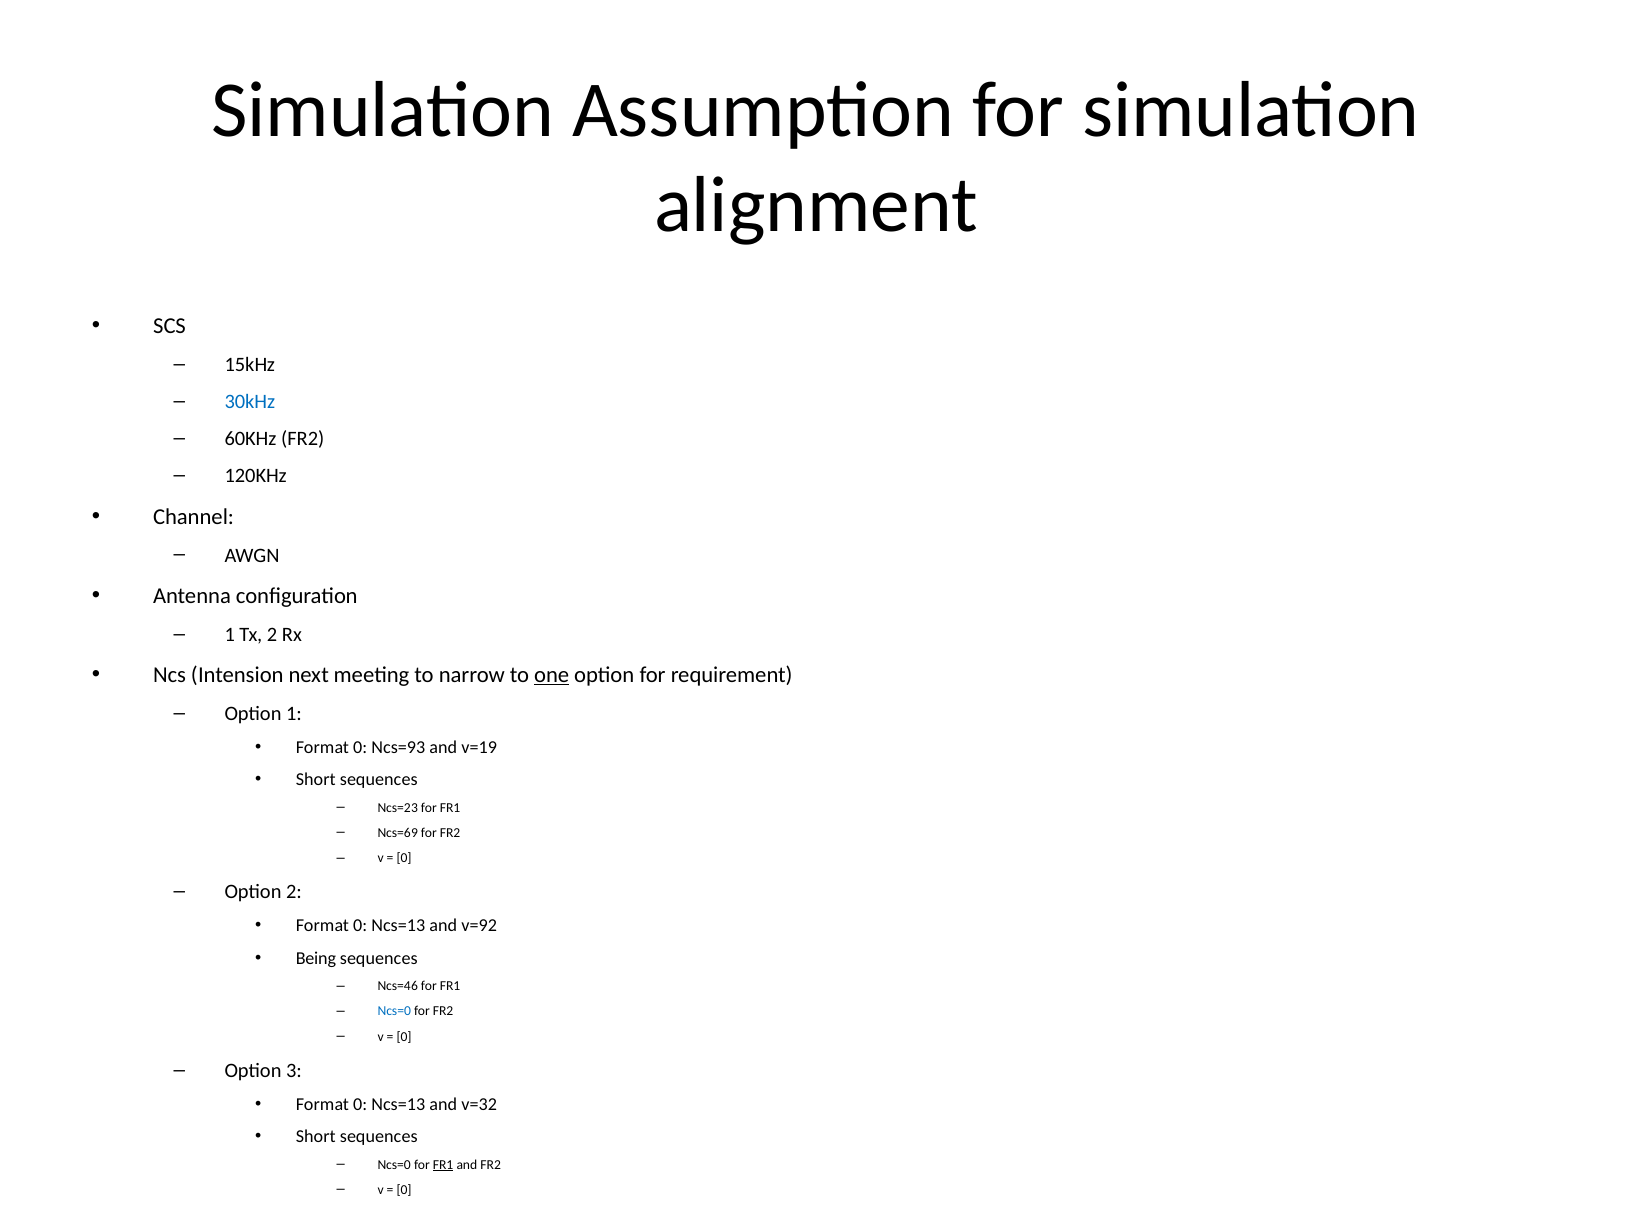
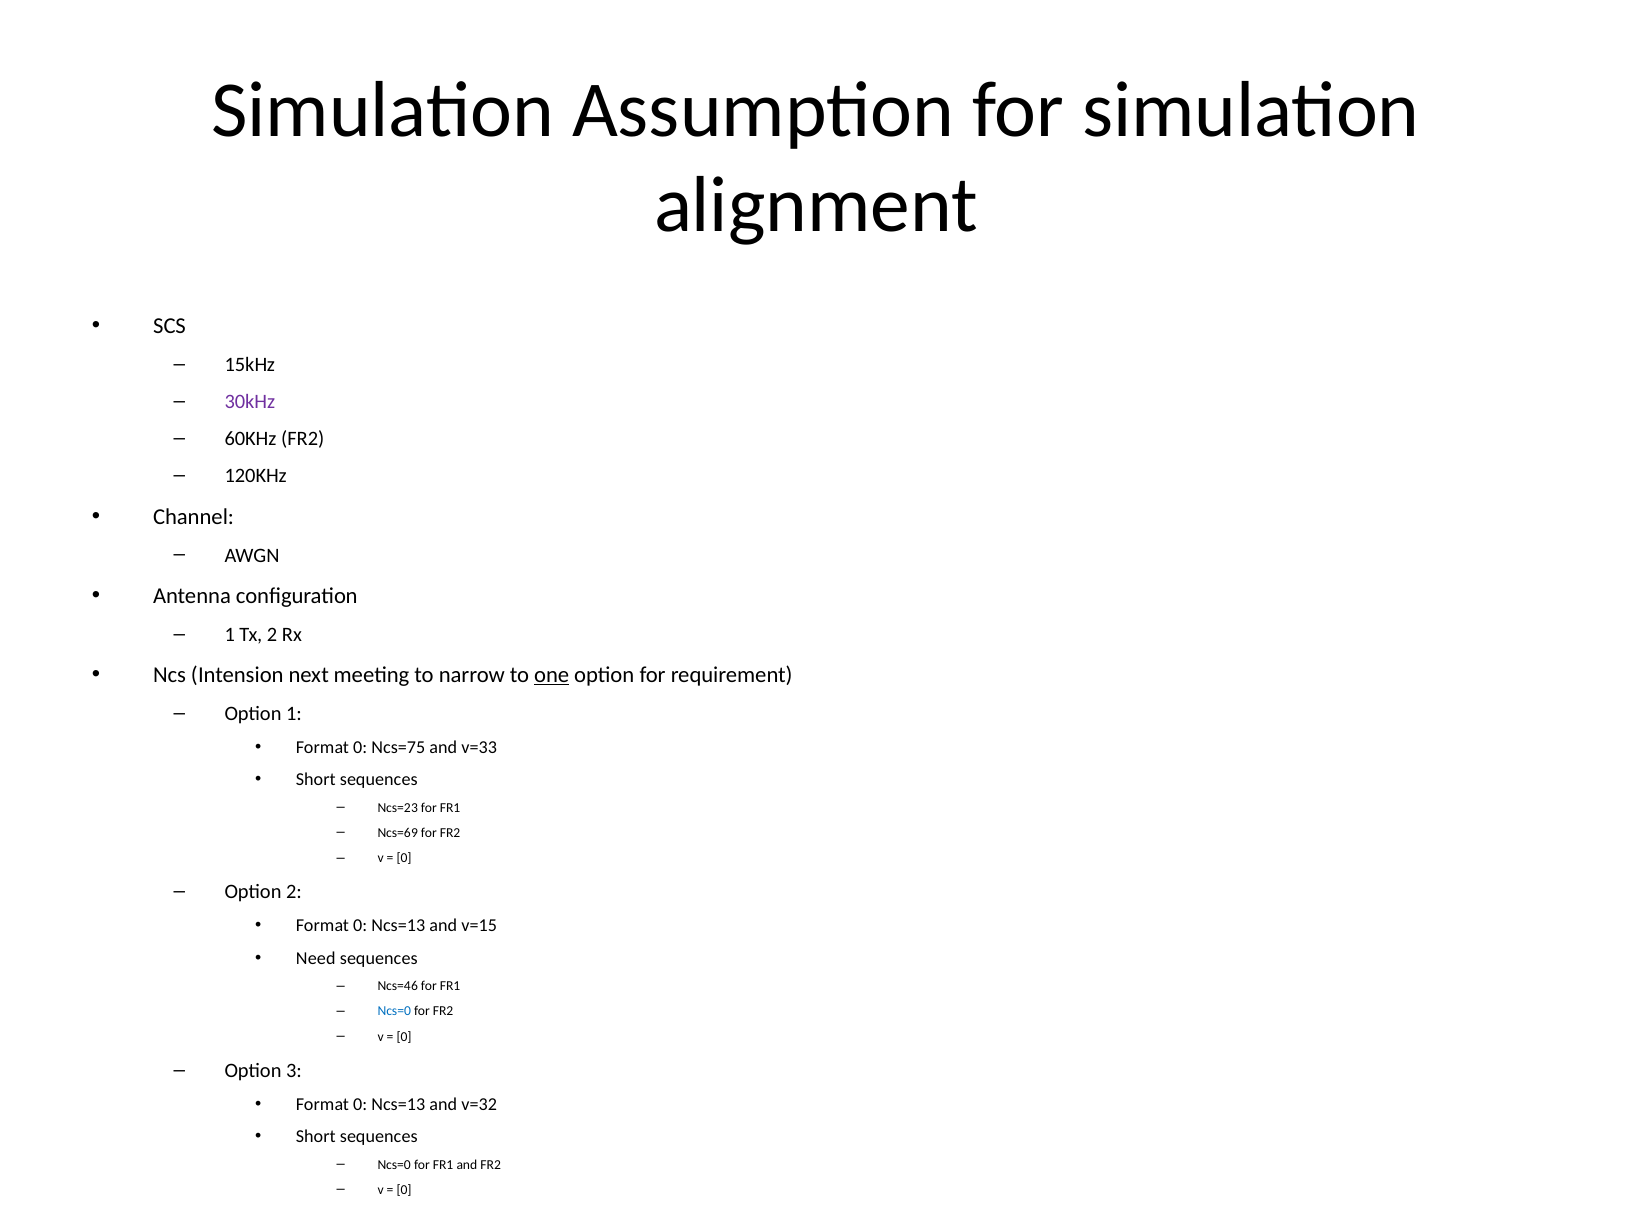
30kHz colour: blue -> purple (250, 402)
Ncs=93: Ncs=93 -> Ncs=75 (398, 747)
v=19: v=19 -> v=33 (479, 747)
v=92: v=92 -> v=15 (479, 926)
Being: Being -> Need (316, 958)
FR1 underline: present -> none (443, 1165)
